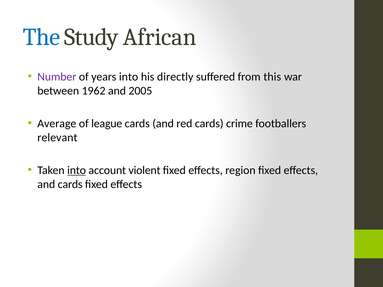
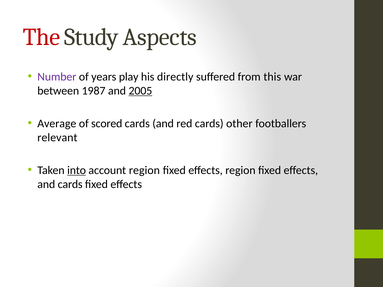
The colour: blue -> red (42, 37)
African: African -> Aspects (160, 37)
years into: into -> play (129, 77)
1962: 1962 -> 1987 (94, 91)
2005 underline: none -> present (140, 91)
league: league -> scored (107, 124)
crime: crime -> other (239, 124)
account violent: violent -> region (144, 170)
